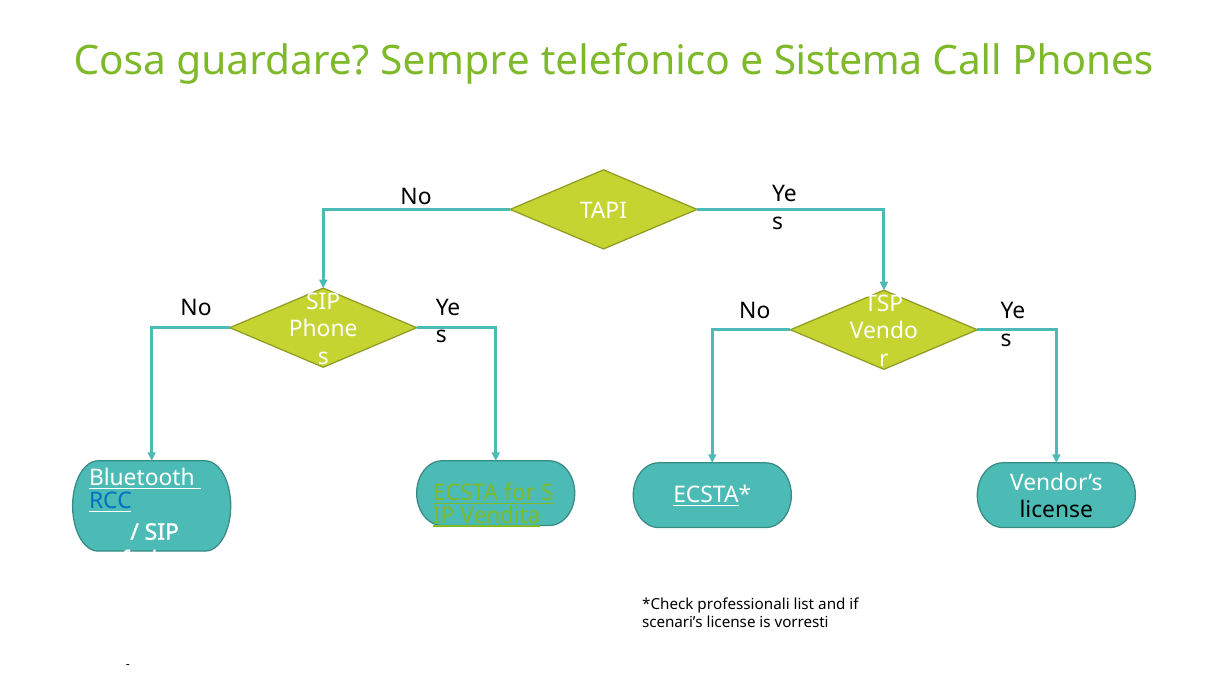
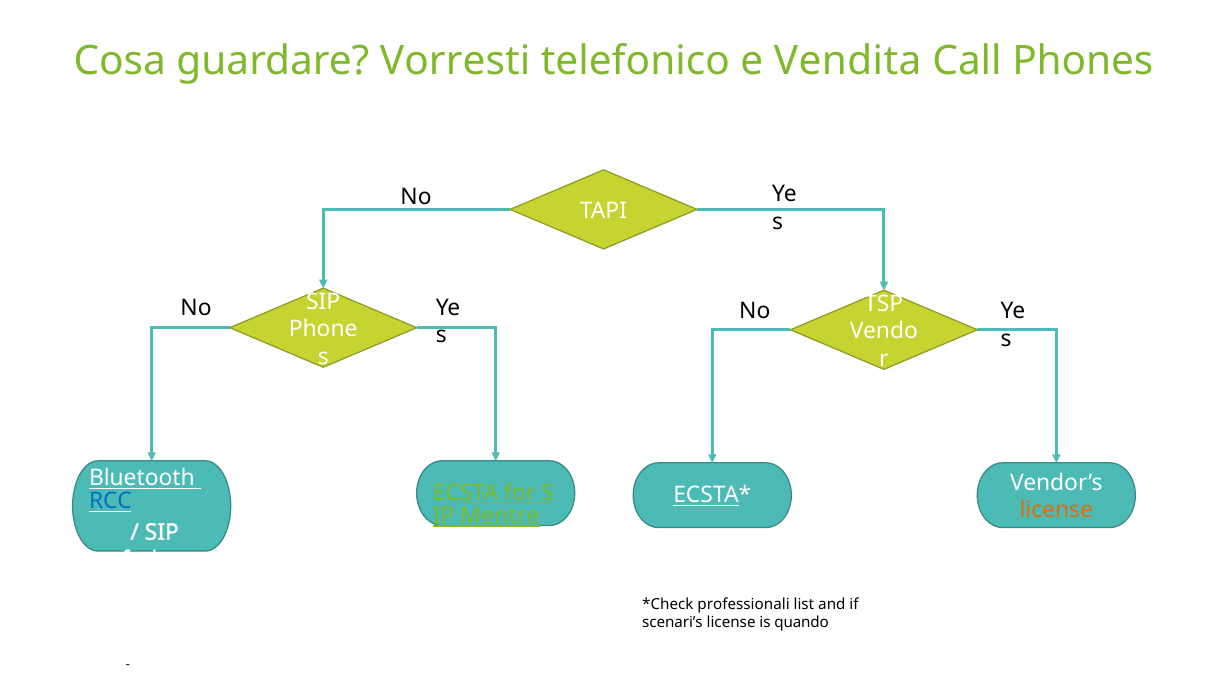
Sempre: Sempre -> Vorresti (455, 61)
Sistema: Sistema -> Vendita (848, 61)
license colour: black -> orange (1056, 510)
Vendita: Vendita -> Mentre (500, 515)
vorresti: vorresti -> quando (802, 622)
